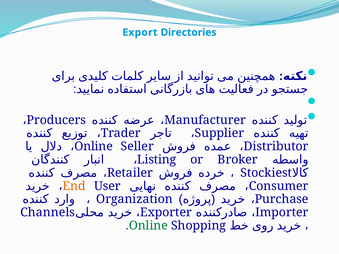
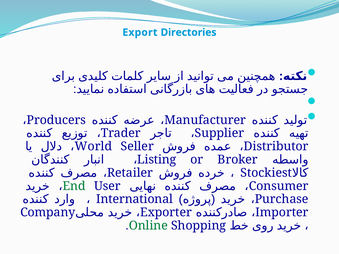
Online: Online -> World (93, 147)
End colour: orange -> green (74, 186)
Organization: Organization -> International (135, 199)
Channels: Channels -> Company (48, 213)
